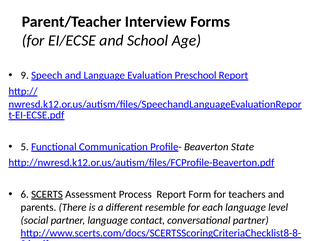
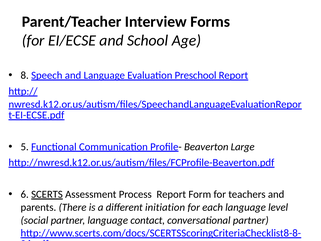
9: 9 -> 8 (25, 75)
State: State -> Large (243, 147)
resemble: resemble -> initiation (165, 207)
